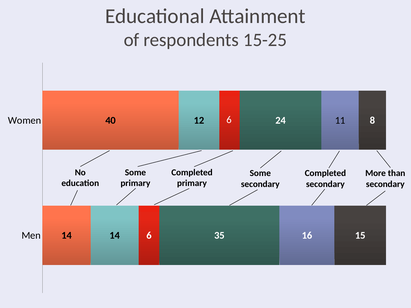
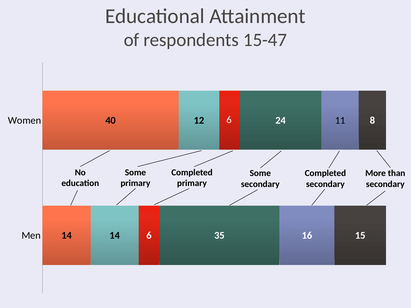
15-25: 15-25 -> 15-47 (265, 40)
